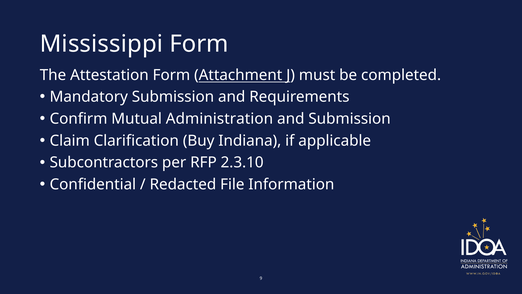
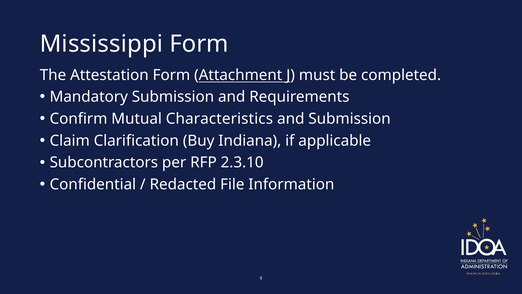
Administration: Administration -> Characteristics (219, 119)
